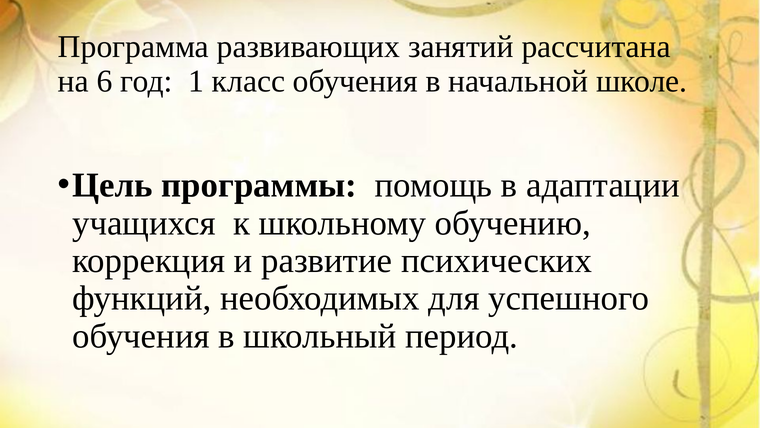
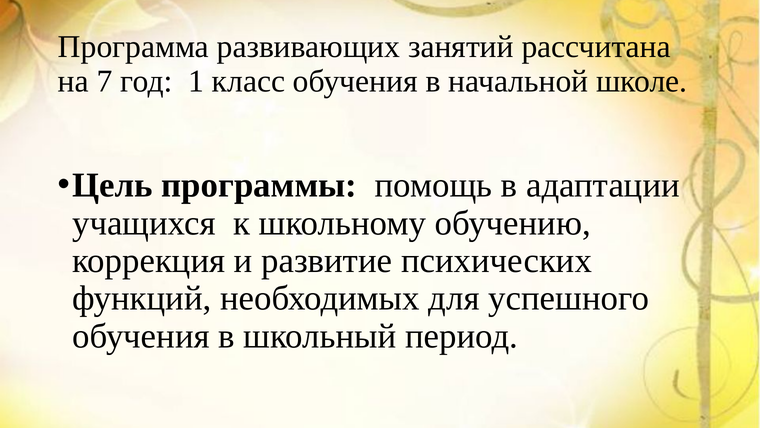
6: 6 -> 7 (105, 81)
